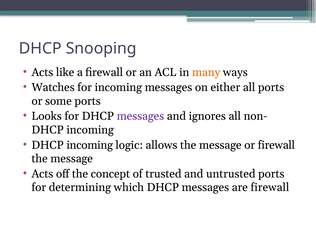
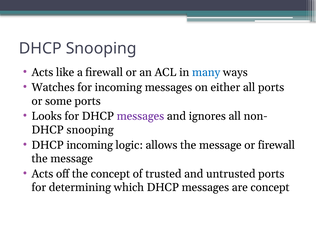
many colour: orange -> blue (206, 72)
incoming: incoming -> snooping (90, 130)
are firewall: firewall -> concept (270, 187)
